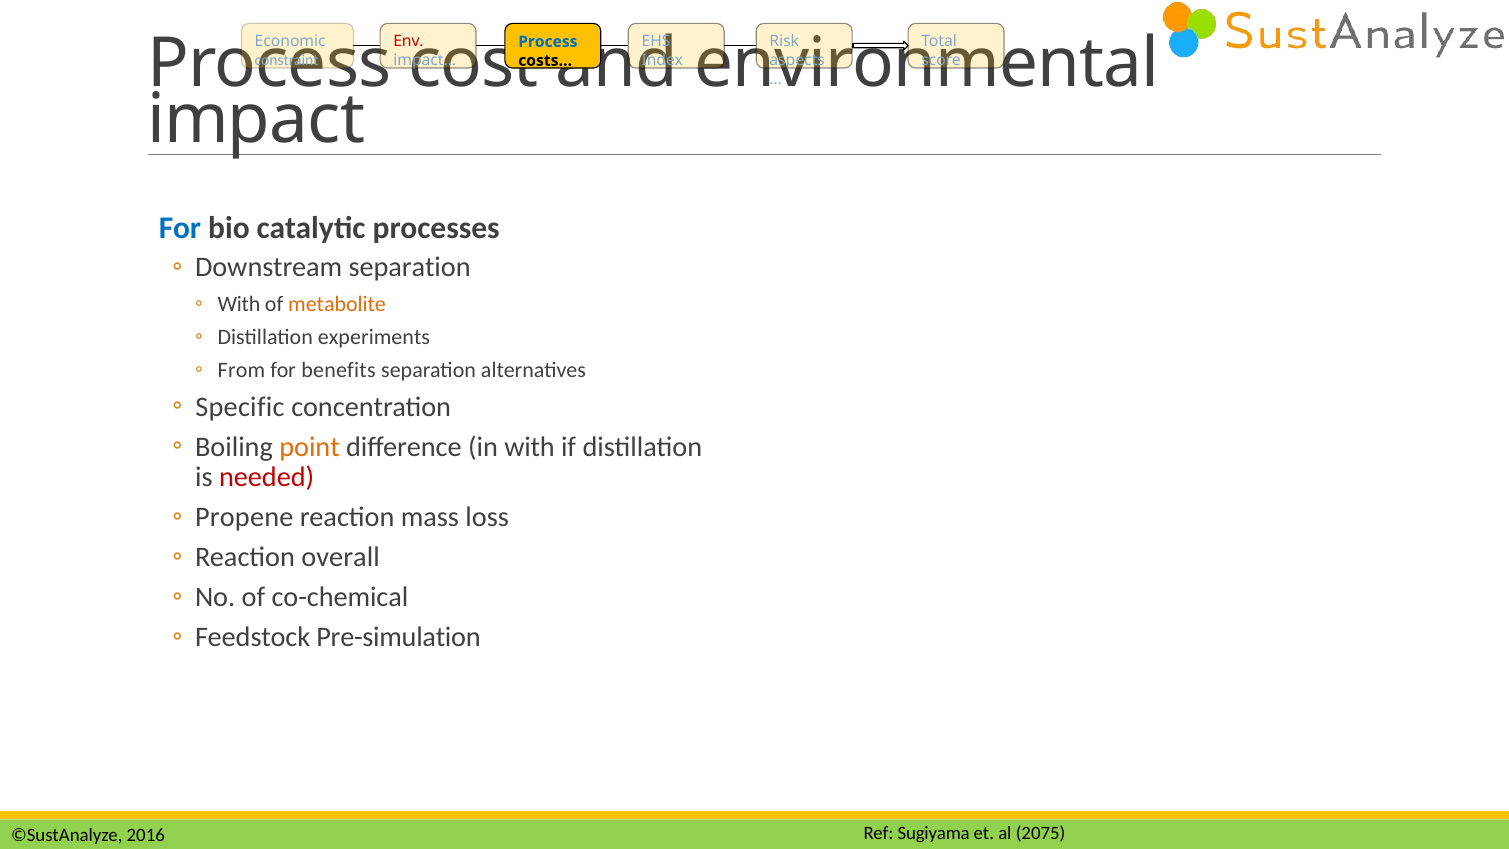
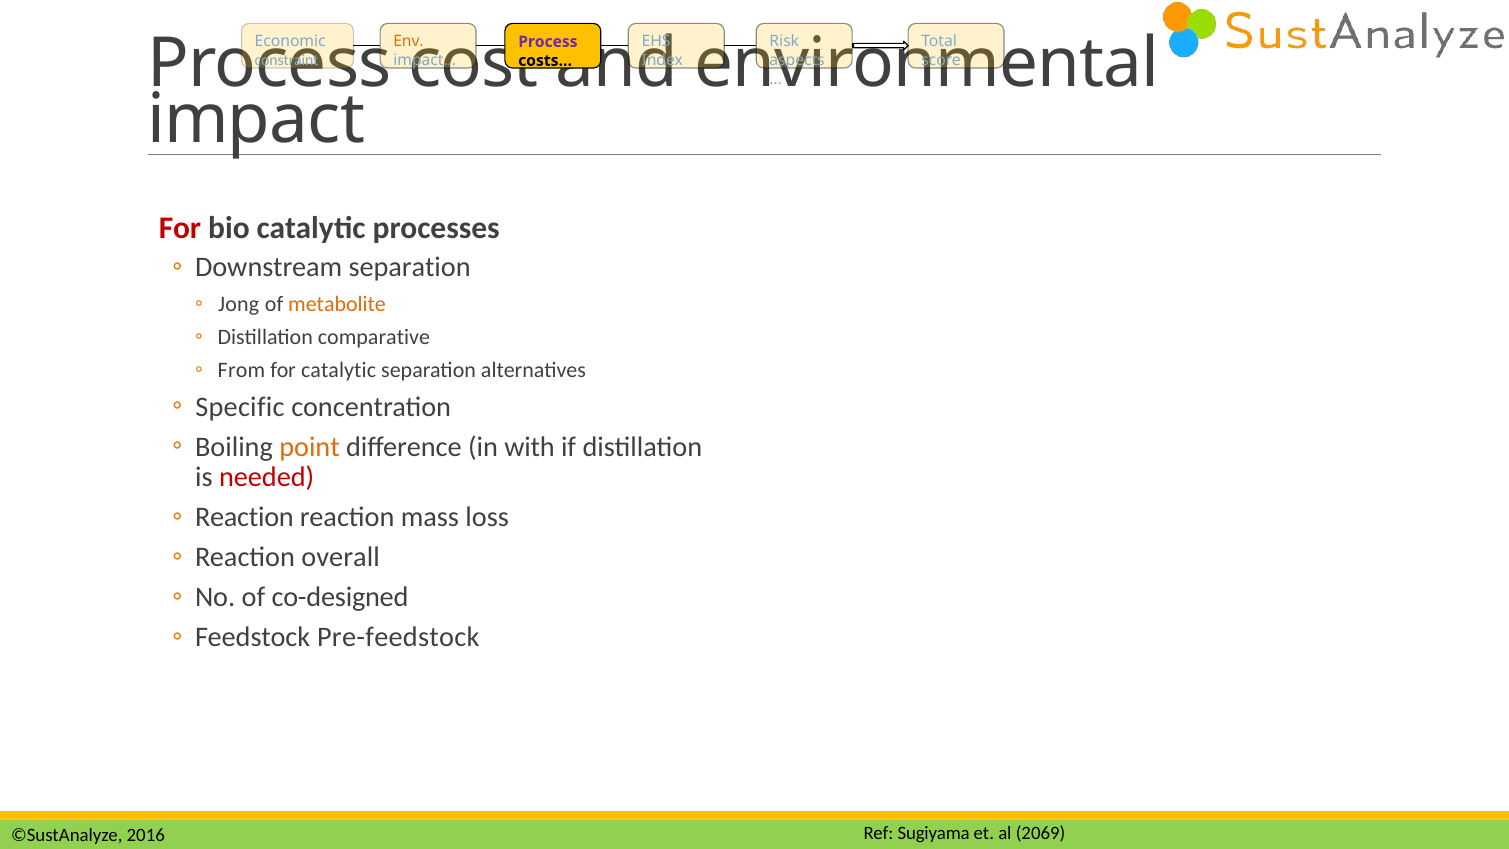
Env colour: red -> orange (408, 42)
Process colour: blue -> purple (548, 42)
For colour: blue -> red (180, 228)
With: With -> Jong (239, 304)
experiments: experiments -> comparative (374, 337)
for benefits: benefits -> catalytic (339, 370)
Propene: Propene -> Reaction (244, 517)
co-chemical: co-chemical -> co-designed (340, 597)
Pre-simulation: Pre-simulation -> Pre-feedstock (398, 637)
2075: 2075 -> 2069 (1041, 833)
